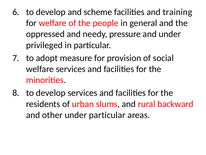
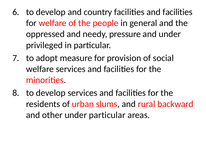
scheme: scheme -> country (98, 12)
facilities and training: training -> facilities (178, 12)
